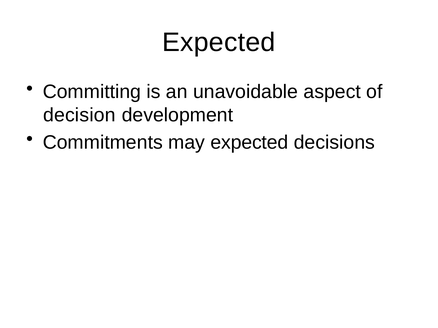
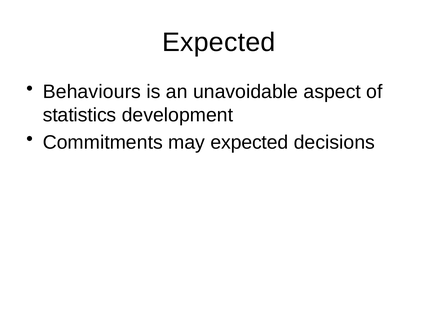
Committing: Committing -> Behaviours (92, 92)
decision: decision -> statistics (80, 115)
